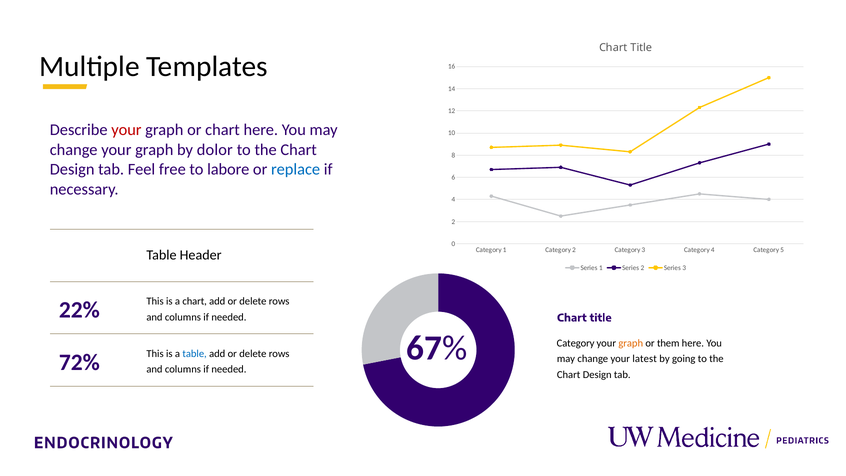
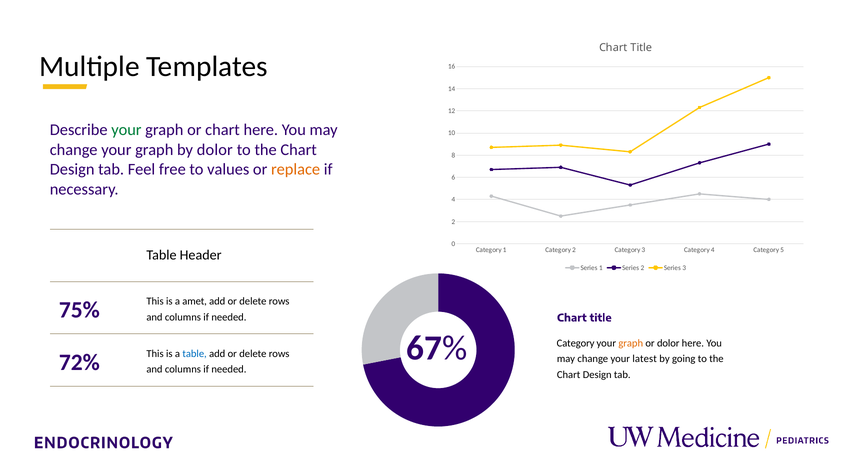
your colour: red -> green (126, 130)
labore: labore -> values (228, 169)
replace colour: blue -> orange (296, 169)
22%: 22% -> 75% (79, 310)
a chart: chart -> amet (195, 301)
or them: them -> dolor (668, 343)
